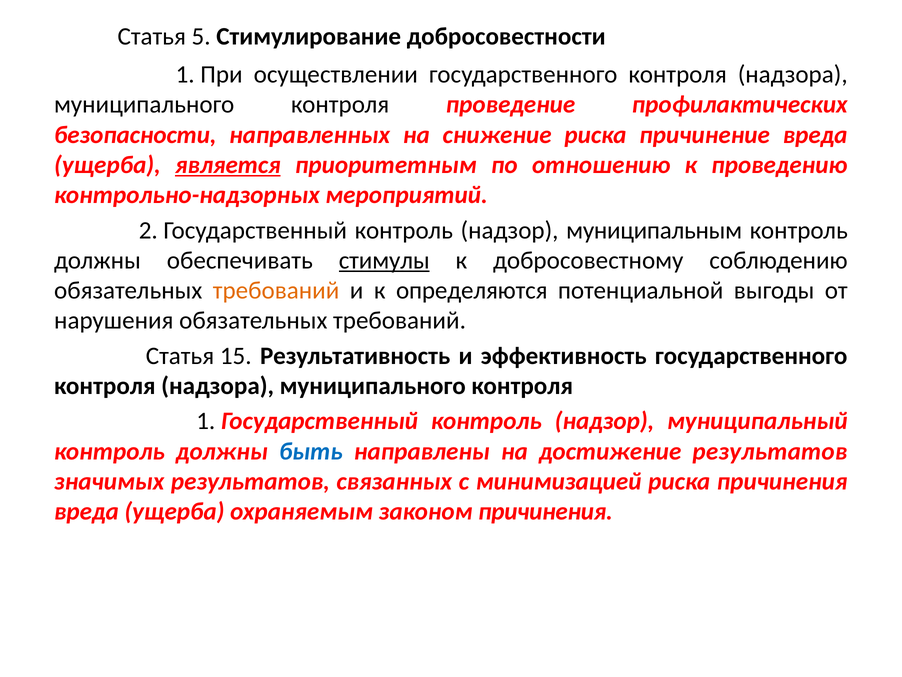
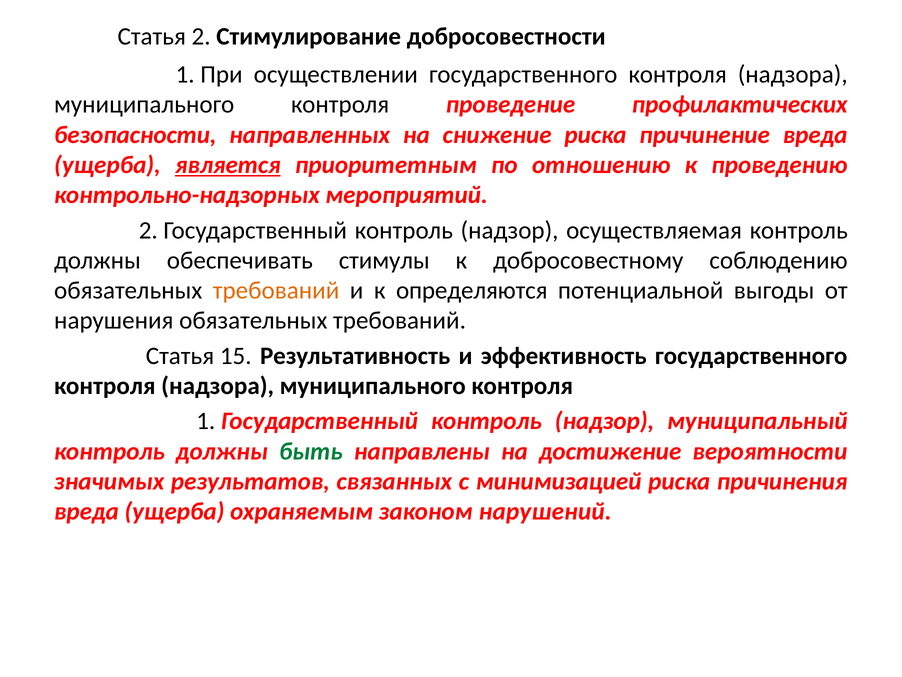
Статья 5: 5 -> 2 (201, 36)
муниципальным: муниципальным -> осуществляемая (654, 230)
стимулы underline: present -> none (384, 260)
быть colour: blue -> green (311, 451)
достижение результатов: результатов -> вероятности (770, 451)
законом причинения: причинения -> нарушений (545, 511)
